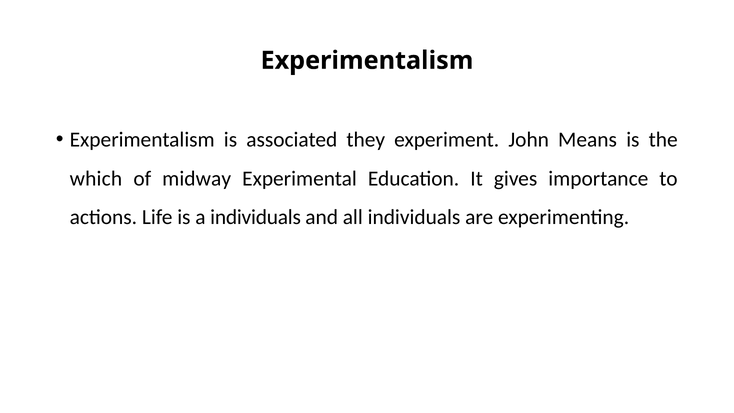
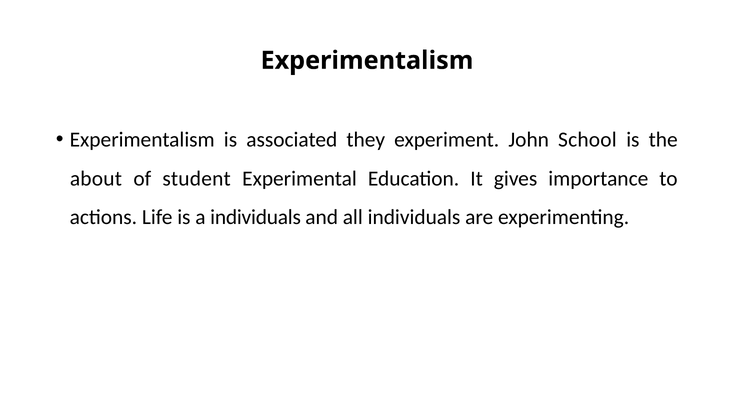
Means: Means -> School (587, 140)
which: which -> about (96, 178)
midway: midway -> student (197, 178)
